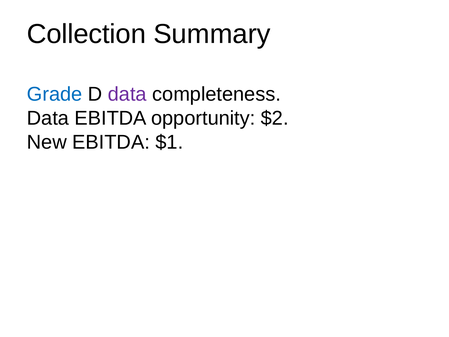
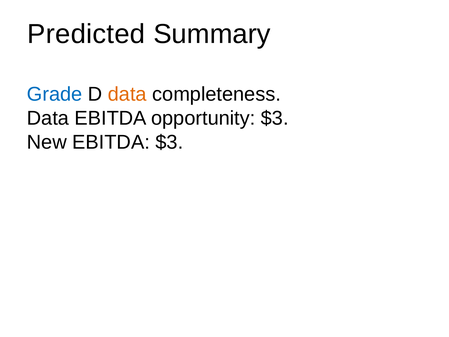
Collection: Collection -> Predicted (86, 34)
data colour: purple -> orange (127, 94)
opportunity $2: $2 -> $3 (275, 118)
EBITDA $1: $1 -> $3 (169, 142)
